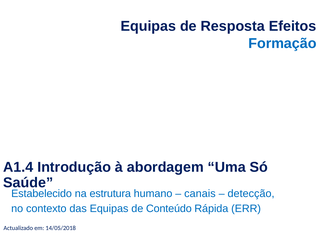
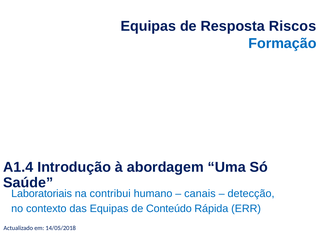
Efeitos: Efeitos -> Riscos (293, 26)
Estabelecido: Estabelecido -> Laboratoriais (42, 193)
estrutura: estrutura -> contribui (110, 193)
